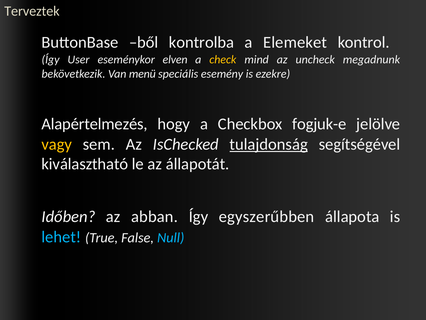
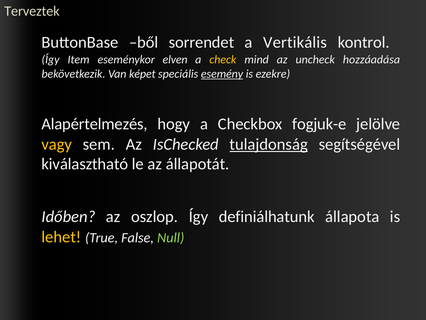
kontrolba: kontrolba -> sorrendet (202, 42)
Elemeket: Elemeket -> Vertikális (295, 42)
User: User -> Item (79, 59)
megadnunk: megadnunk -> hozzáadása (371, 59)
menü: menü -> képet (142, 74)
esemény underline: none -> present (222, 74)
abban: abban -> oszlop (155, 216)
egyszerűbben: egyszerűbben -> definiálhatunk (267, 216)
lehet colour: light blue -> yellow (61, 237)
Null colour: light blue -> light green (171, 238)
